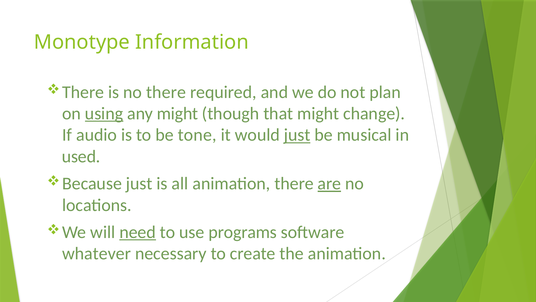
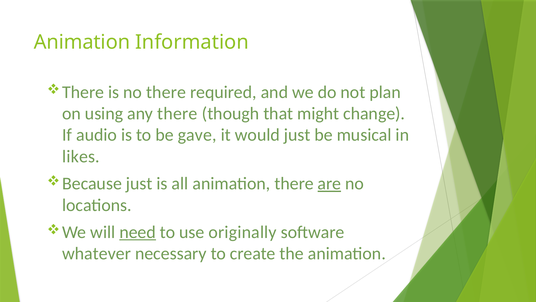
Monotype: Monotype -> Animation (82, 42)
using underline: present -> none (104, 113)
any might: might -> there (177, 113)
tone: tone -> gave (197, 135)
just underline: present -> none (297, 135)
used: used -> likes (81, 156)
programs: programs -> originally (243, 232)
